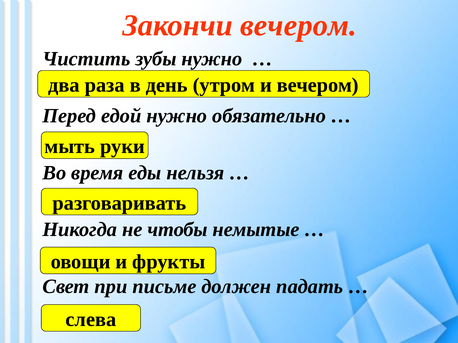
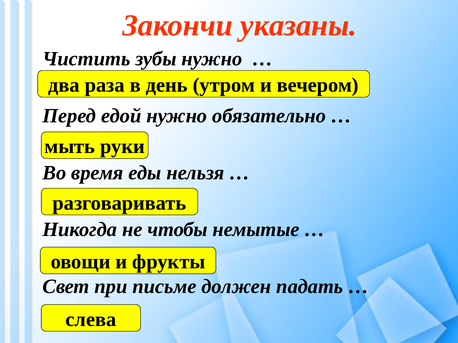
Закончи вечером: вечером -> указаны (299, 25)
